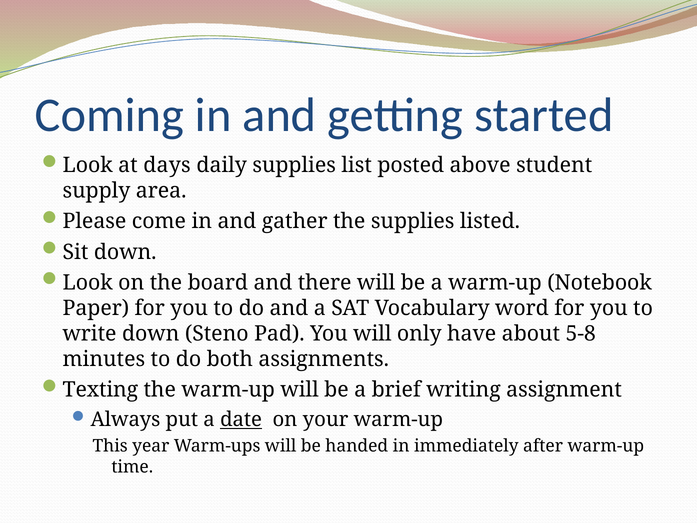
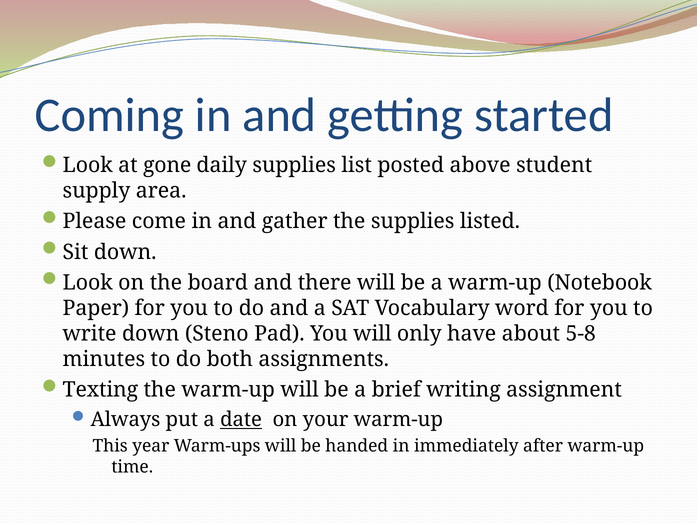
days: days -> gone (167, 165)
